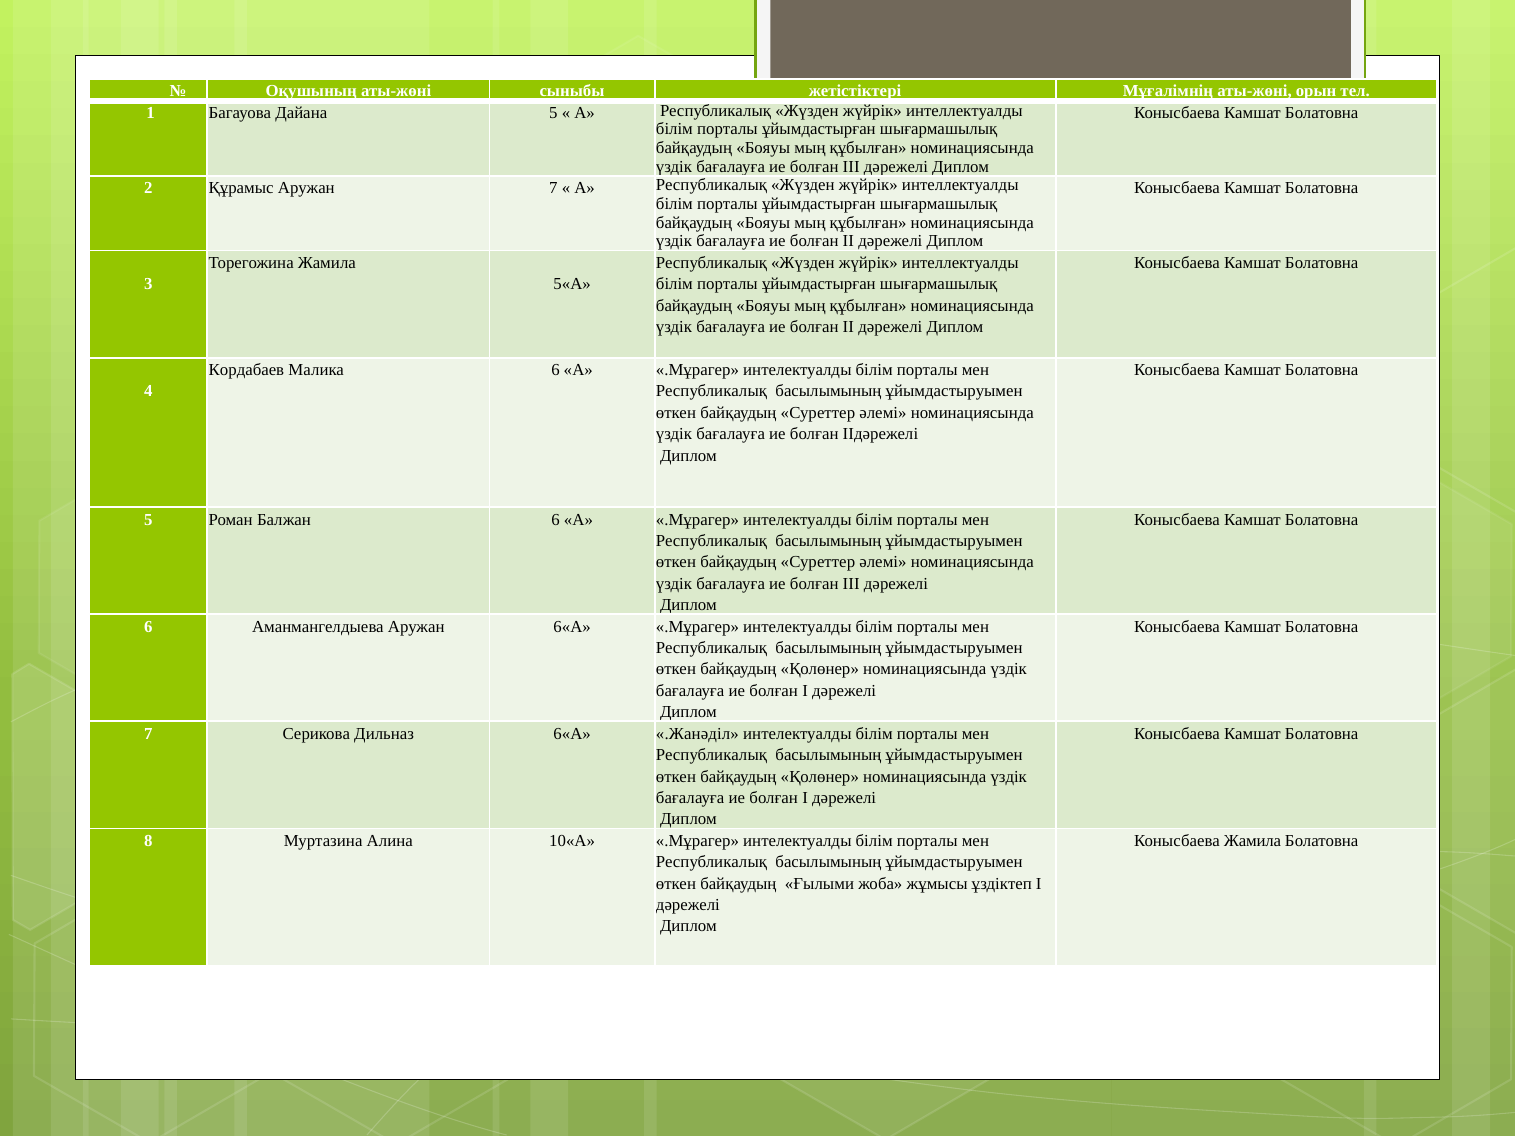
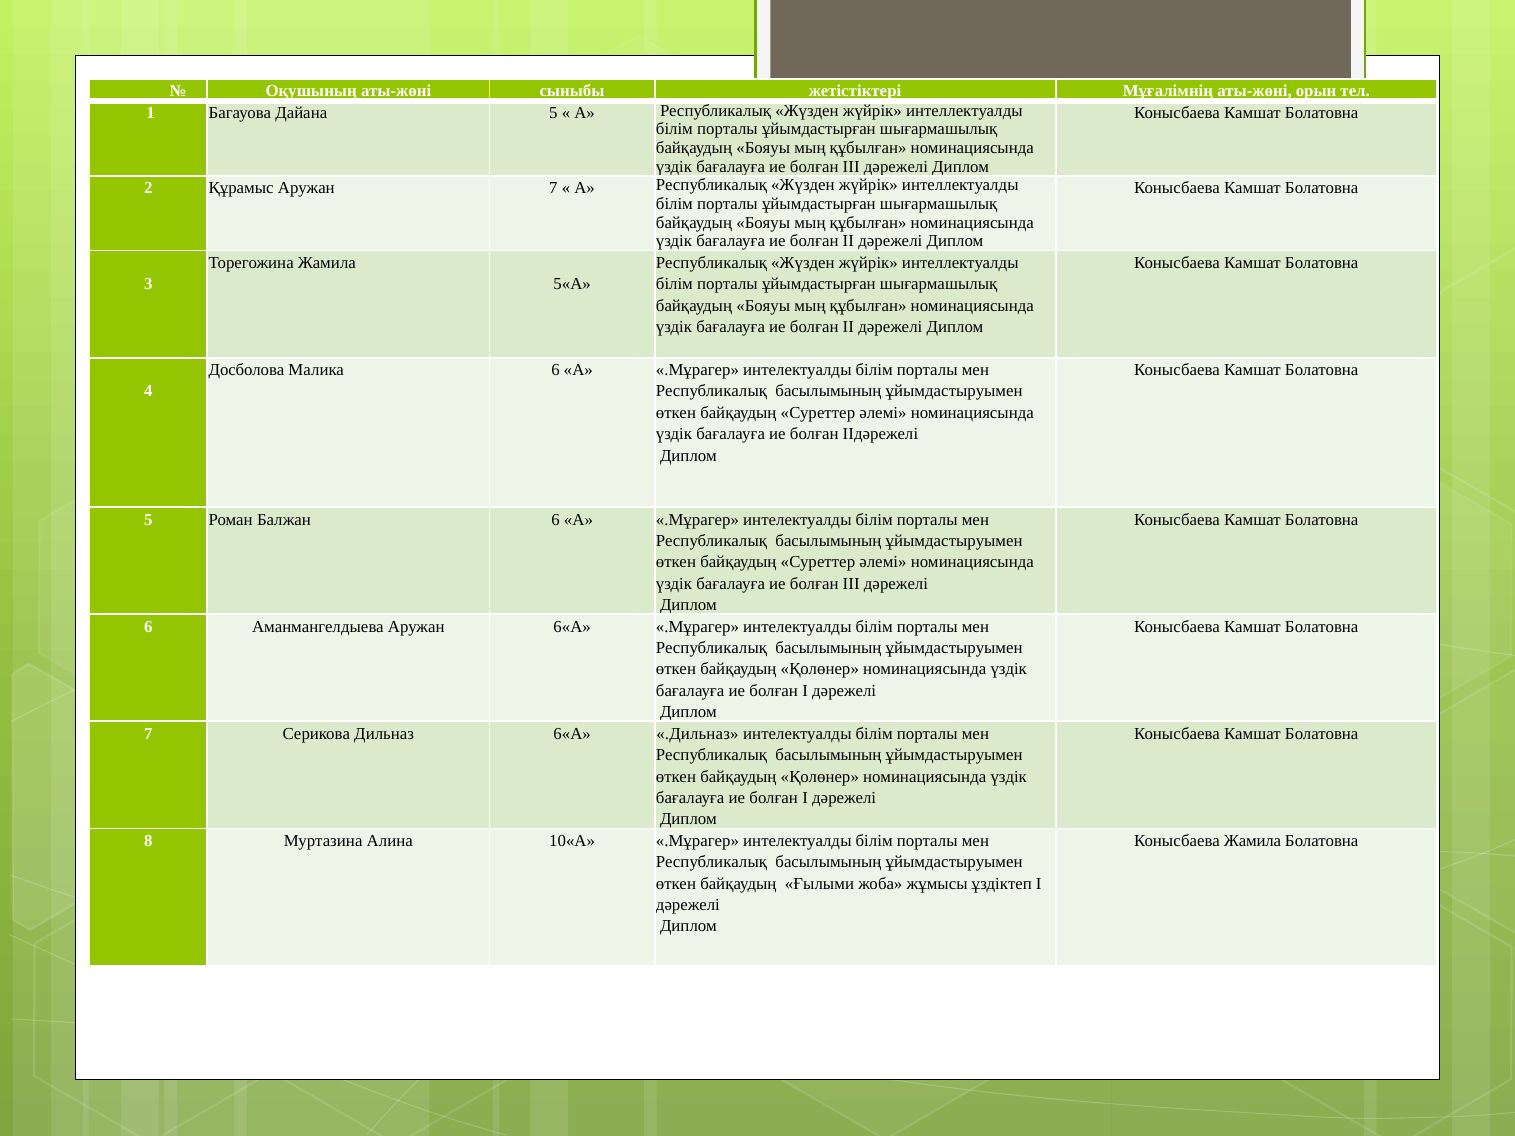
Кордабаев: Кордабаев -> Досболова (247, 370)
.Жанәділ: .Жанәділ -> .Дильназ (697, 734)
